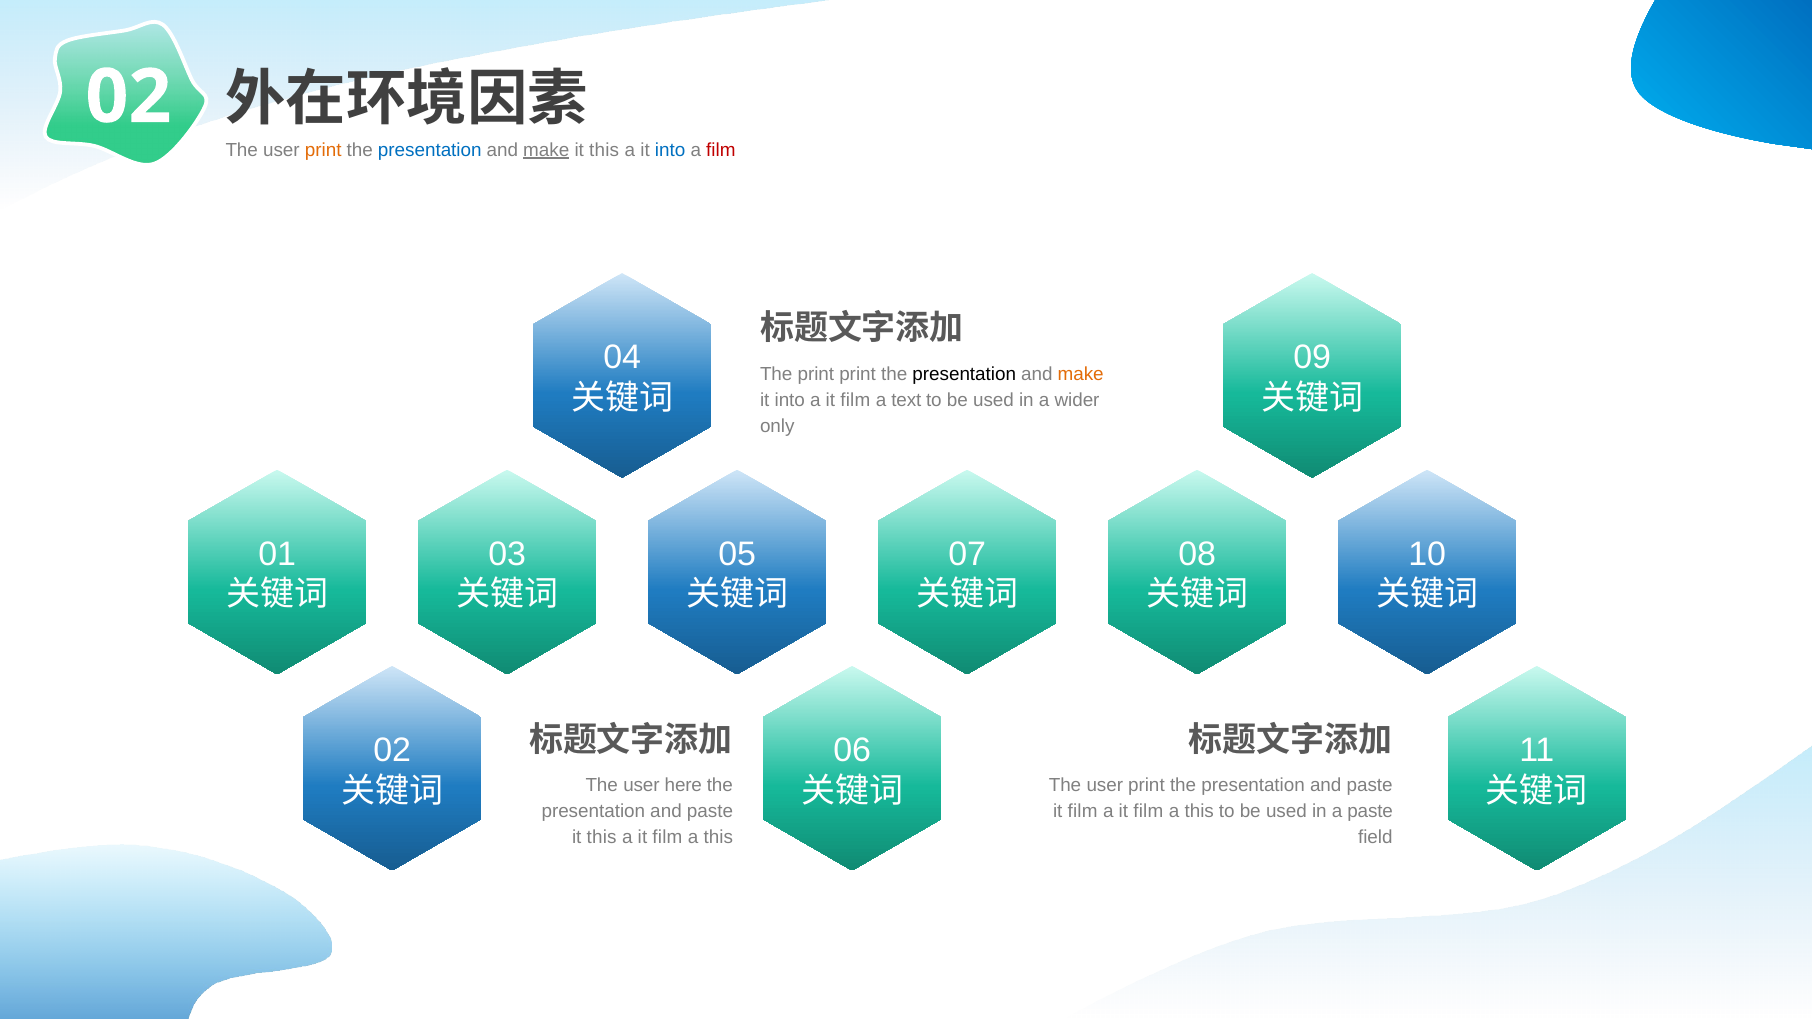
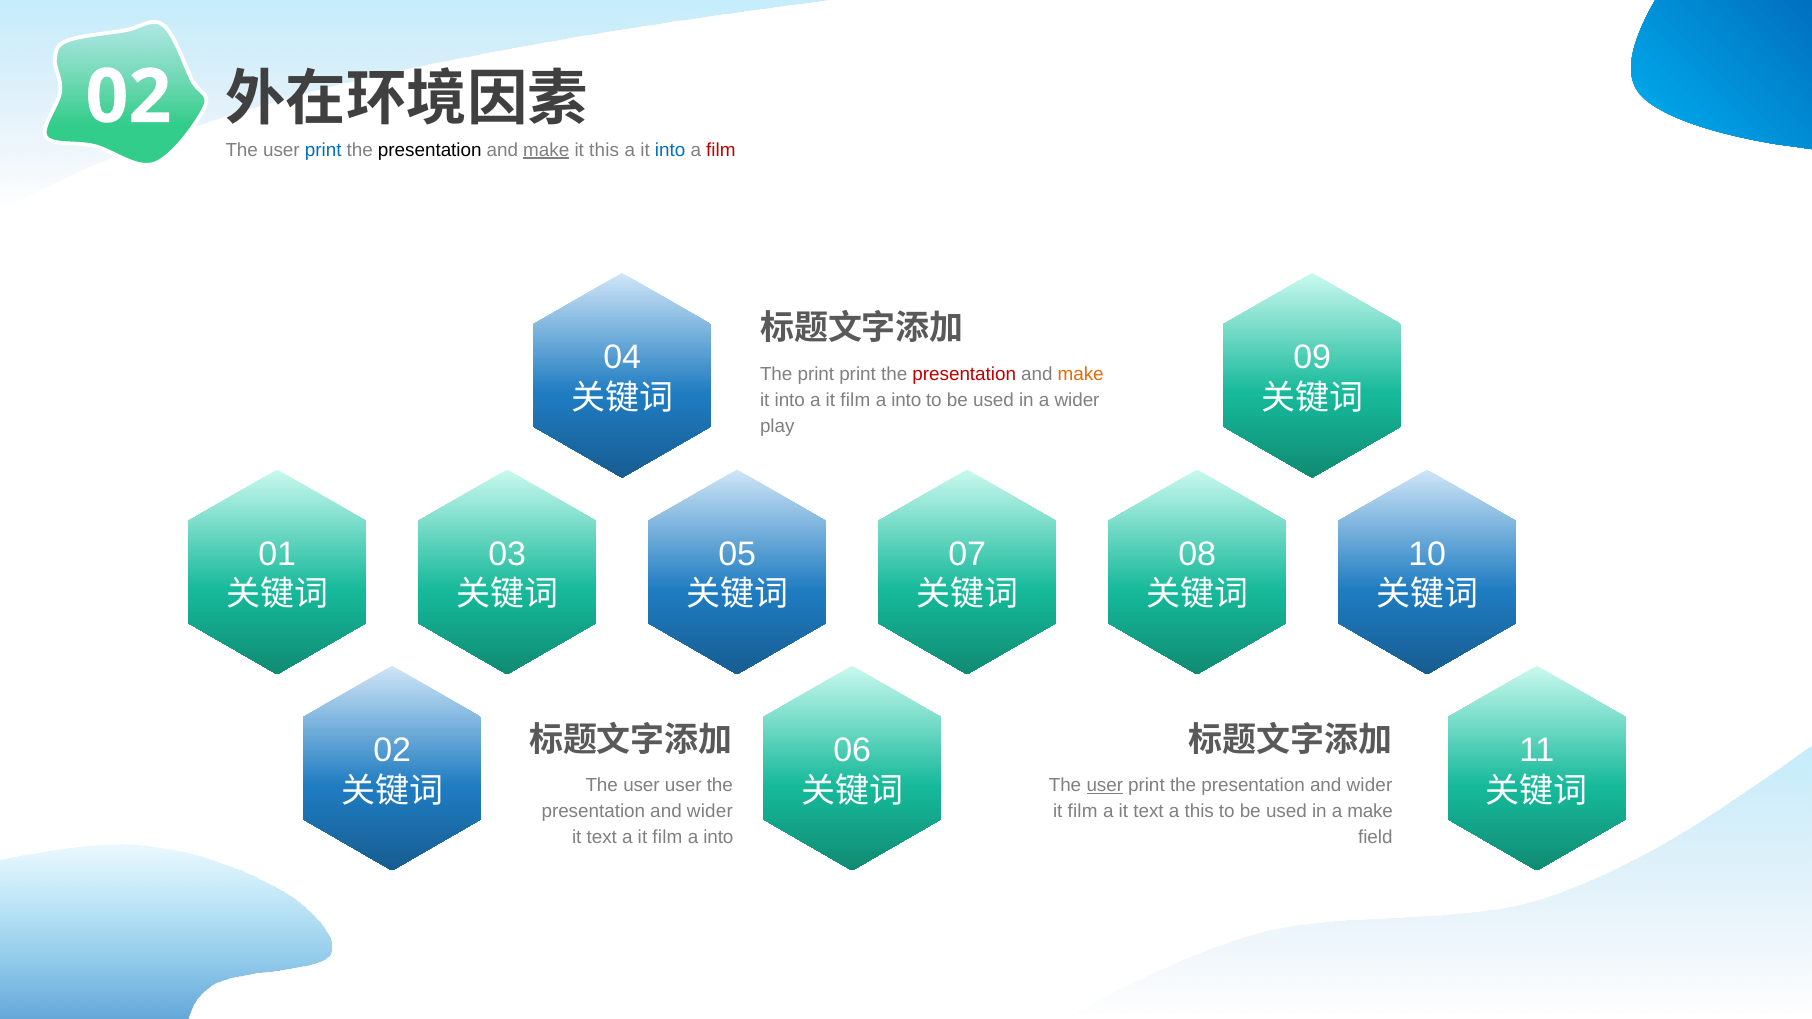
print colour: orange -> blue (323, 150)
presentation colour: blue -> black (430, 150)
presentation colour: black -> red (964, 374)
text: text -> into (906, 400)
only: only -> play (777, 426)
user here: here -> user (683, 786)
user underline: none -> present (1105, 786)
paste: paste -> wider (1369, 786)
paste: paste -> wider (710, 811)
film: film -> text (1149, 811)
a paste: paste -> make (1370, 811)
this: this -> text (602, 837)
this: this -> into (718, 837)
